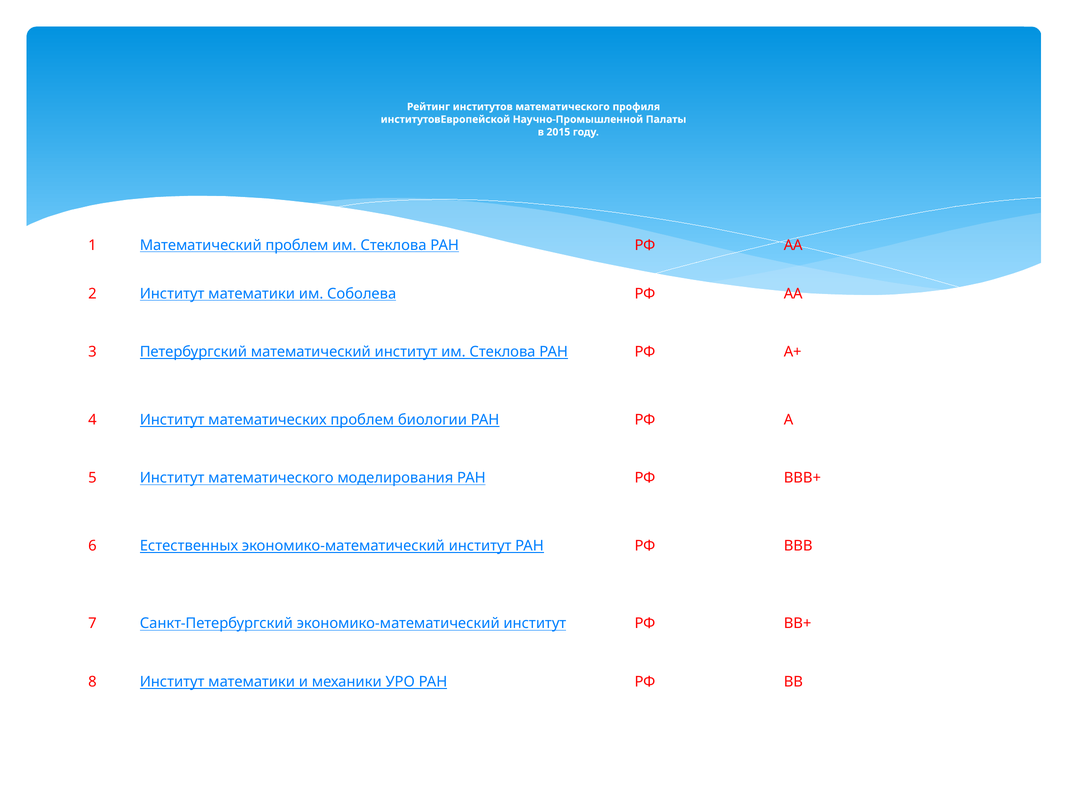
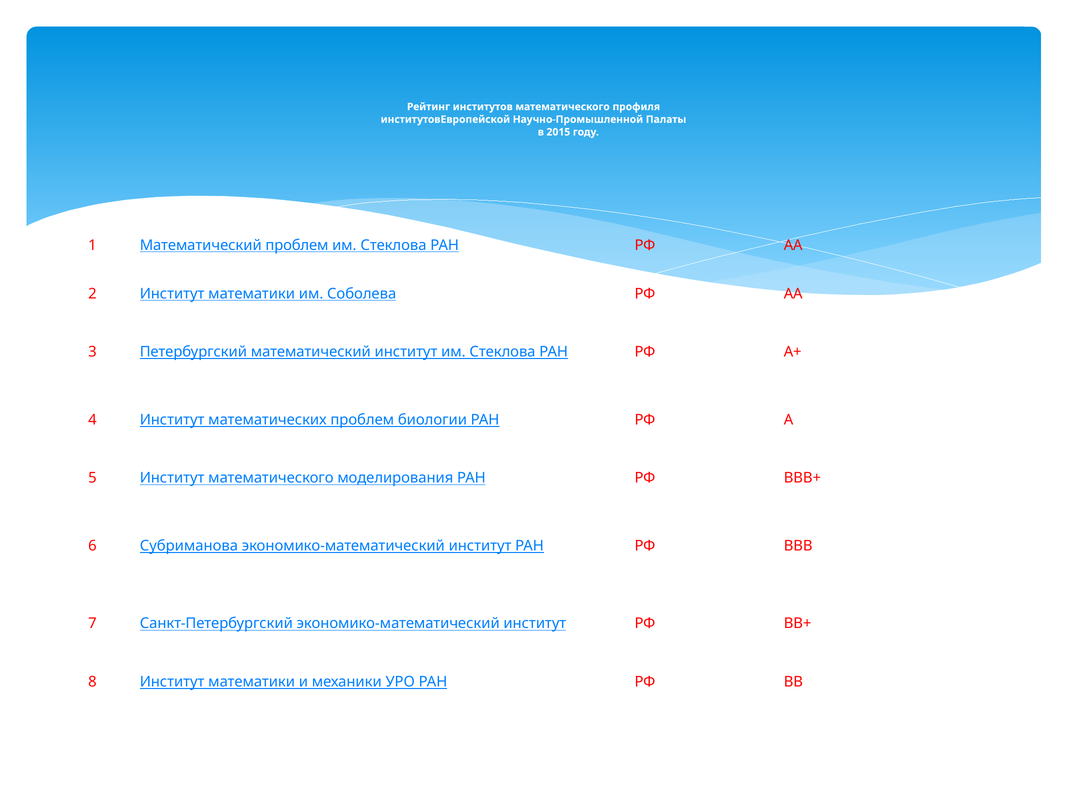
Естественных: Естественных -> Субриманова (189, 546)
